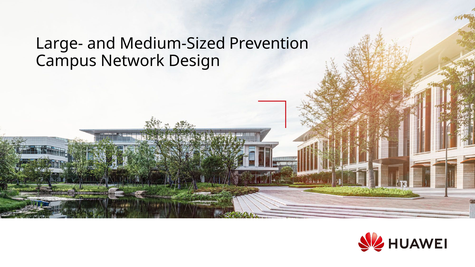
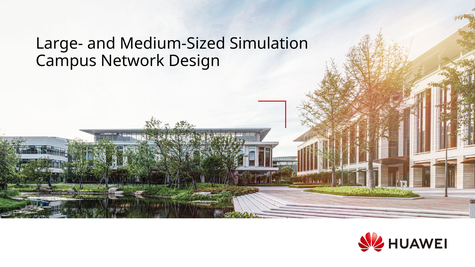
Prevention: Prevention -> Simulation (269, 44)
